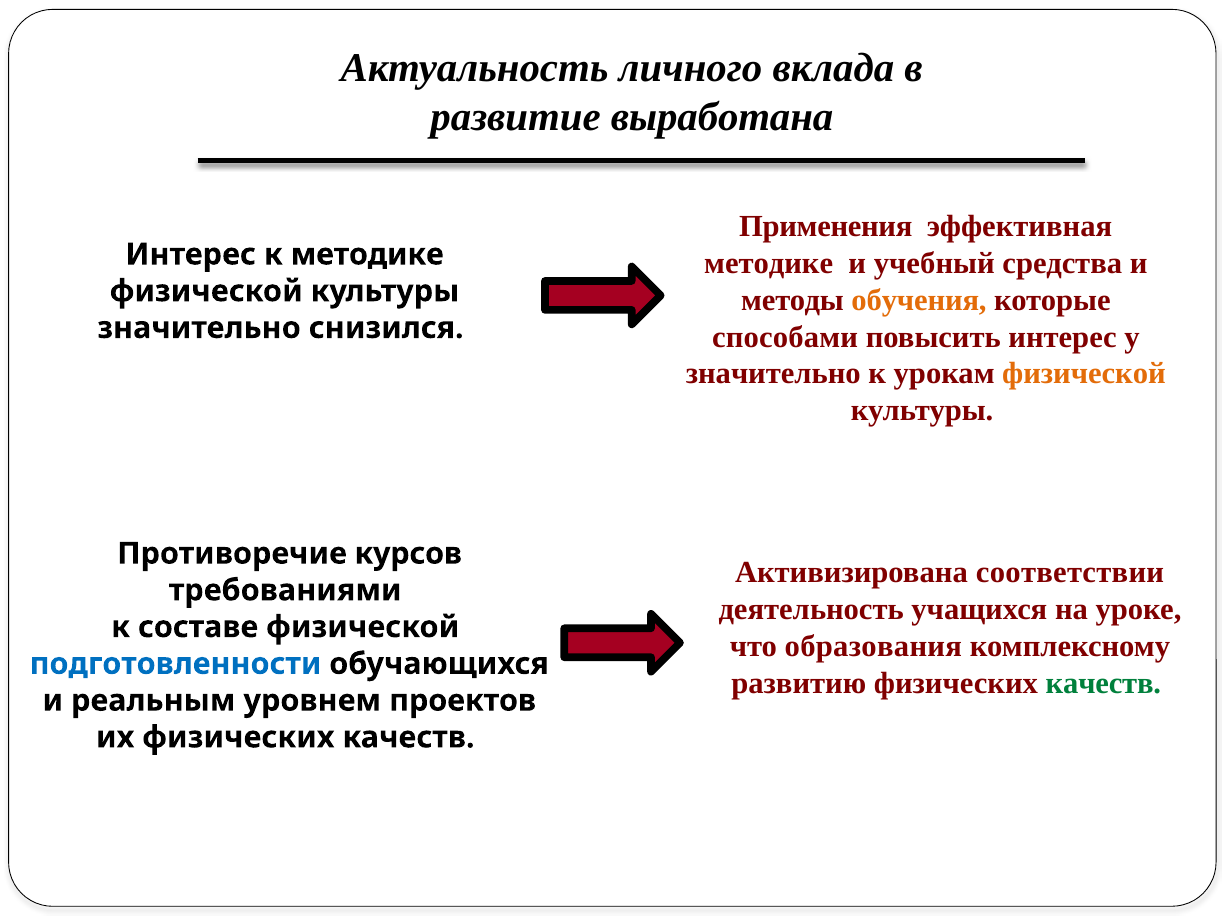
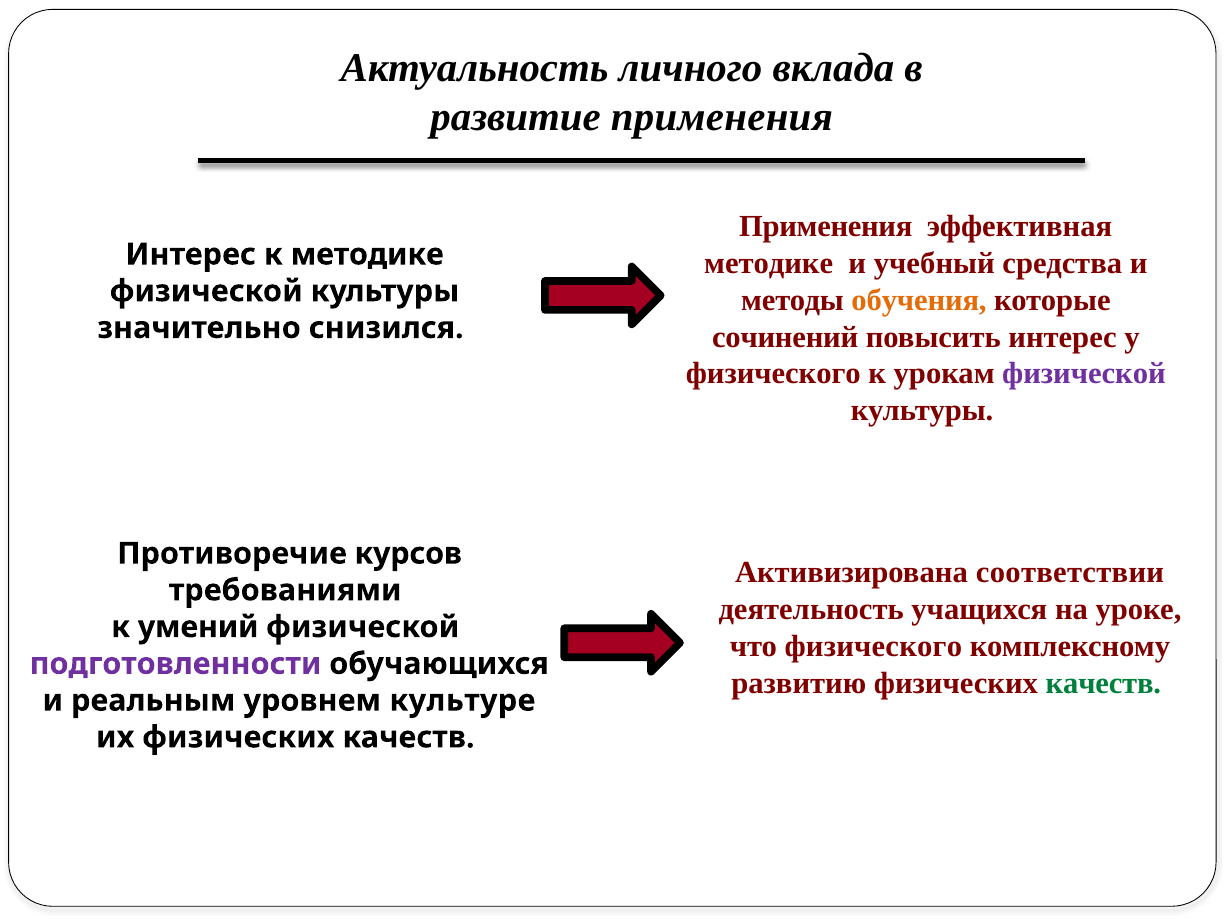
развитие выработана: выработана -> применения (722, 117)
способами: способами -> сочинений (785, 337)
значительно: значительно -> физического (773, 374)
физической colour: orange -> purple (1084, 374)
составе: составе -> умений (198, 627)
что образования: образования -> физического (873, 646)
подготовленности colour: blue -> purple (176, 664)
проектов: проектов -> культуре (462, 700)
